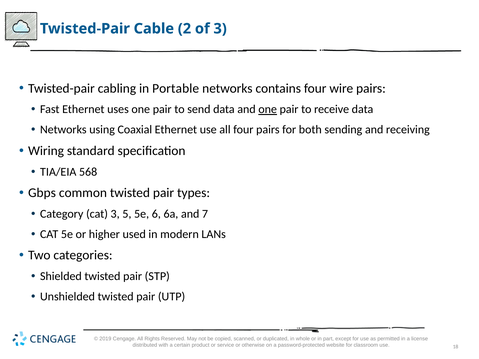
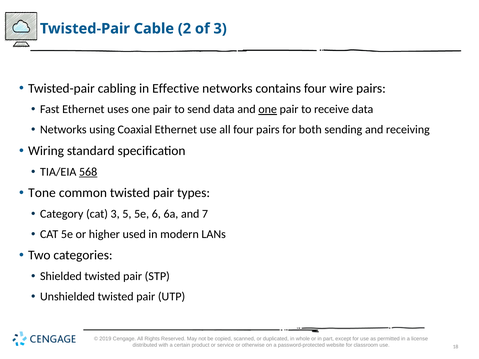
Portable: Portable -> Effective (176, 88)
568 underline: none -> present (88, 172)
Gbps: Gbps -> Tone (42, 193)
